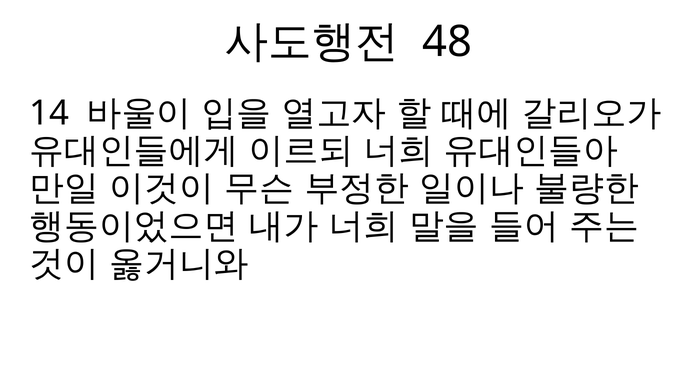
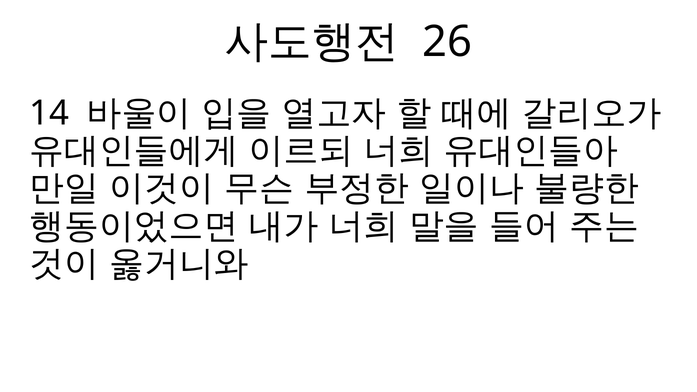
48: 48 -> 26 (447, 42)
